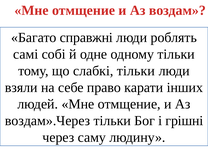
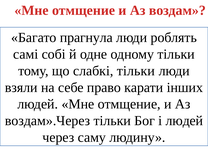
справжні: справжні -> прагнула (86, 38)
і грішні: грішні -> людей (184, 121)
